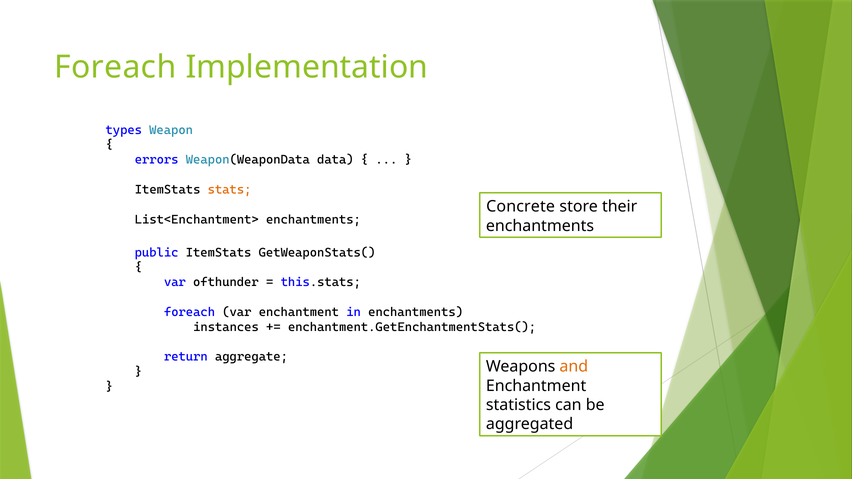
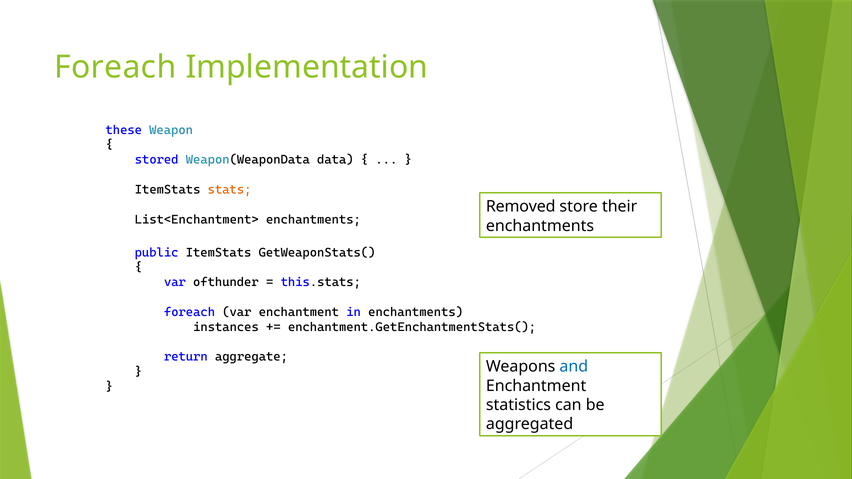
types: types -> these (124, 130)
errors: errors -> stored (157, 160)
Concrete: Concrete -> Removed (521, 207)
and colour: orange -> blue (574, 367)
